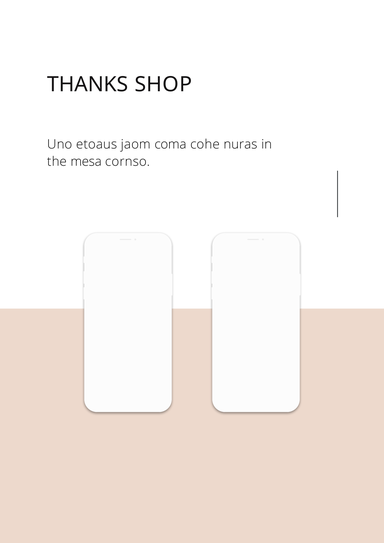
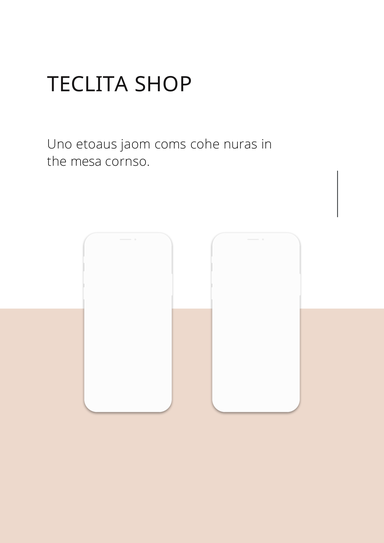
THANKS: THANKS -> TECLITA (88, 84)
coma: coma -> coms (170, 144)
